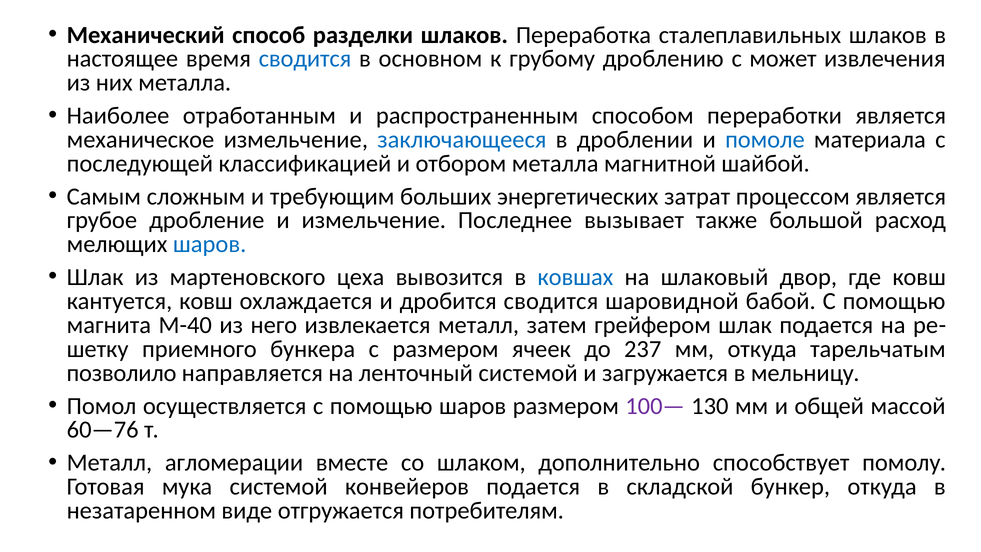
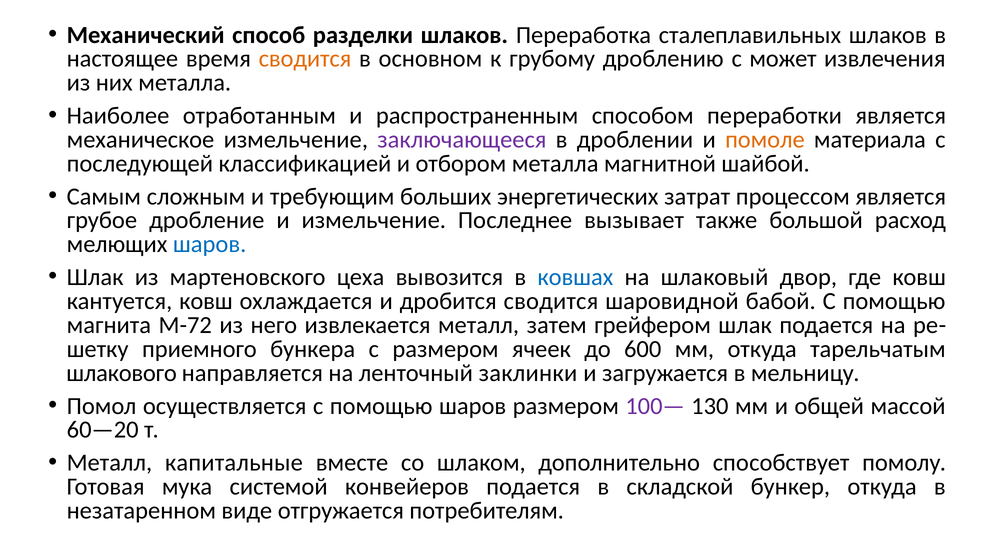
сводится colour: blue -> orange (305, 59)
заключающееся colour: blue -> purple (462, 140)
помоле colour: blue -> orange (765, 140)
М-40: М-40 -> М-72 (185, 325)
237: 237 -> 600 (643, 349)
позволило: позволило -> шлакового (122, 373)
ленточный системой: системой -> заклинки (528, 373)
60—76: 60—76 -> 60—20 (103, 430)
агломерации: агломерации -> капитальные (234, 463)
